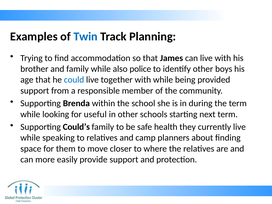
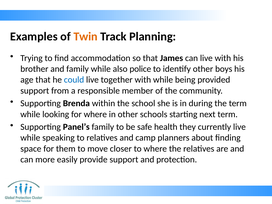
Twin colour: blue -> orange (86, 36)
for useful: useful -> where (95, 114)
Could’s: Could’s -> Panel’s (76, 127)
